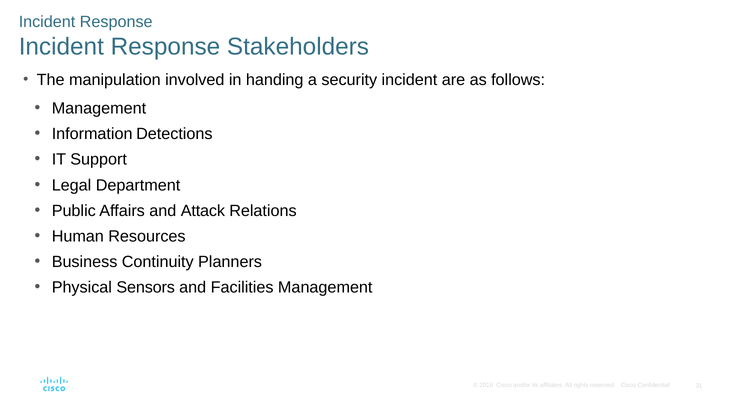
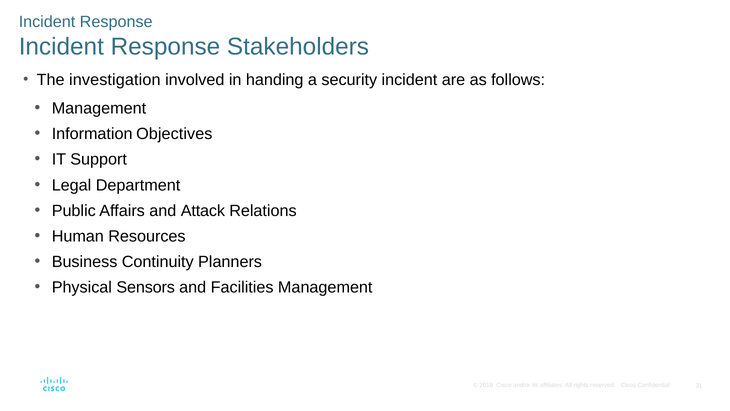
manipulation: manipulation -> investigation (115, 80)
Detections: Detections -> Objectives (174, 134)
